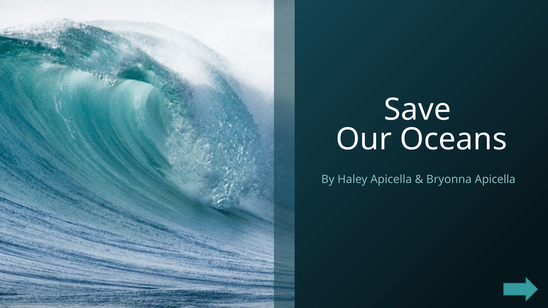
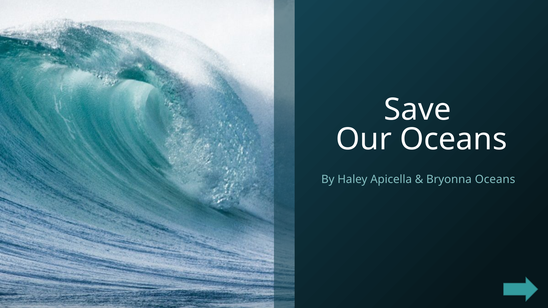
Bryonna Apicella: Apicella -> Oceans (495, 179)
